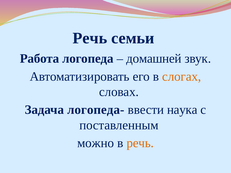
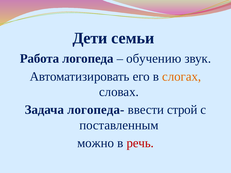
Речь: Речь -> Дети (90, 38)
домашней: домашней -> обучению (154, 59)
наука: наука -> строй (182, 110)
речь colour: orange -> red (140, 143)
